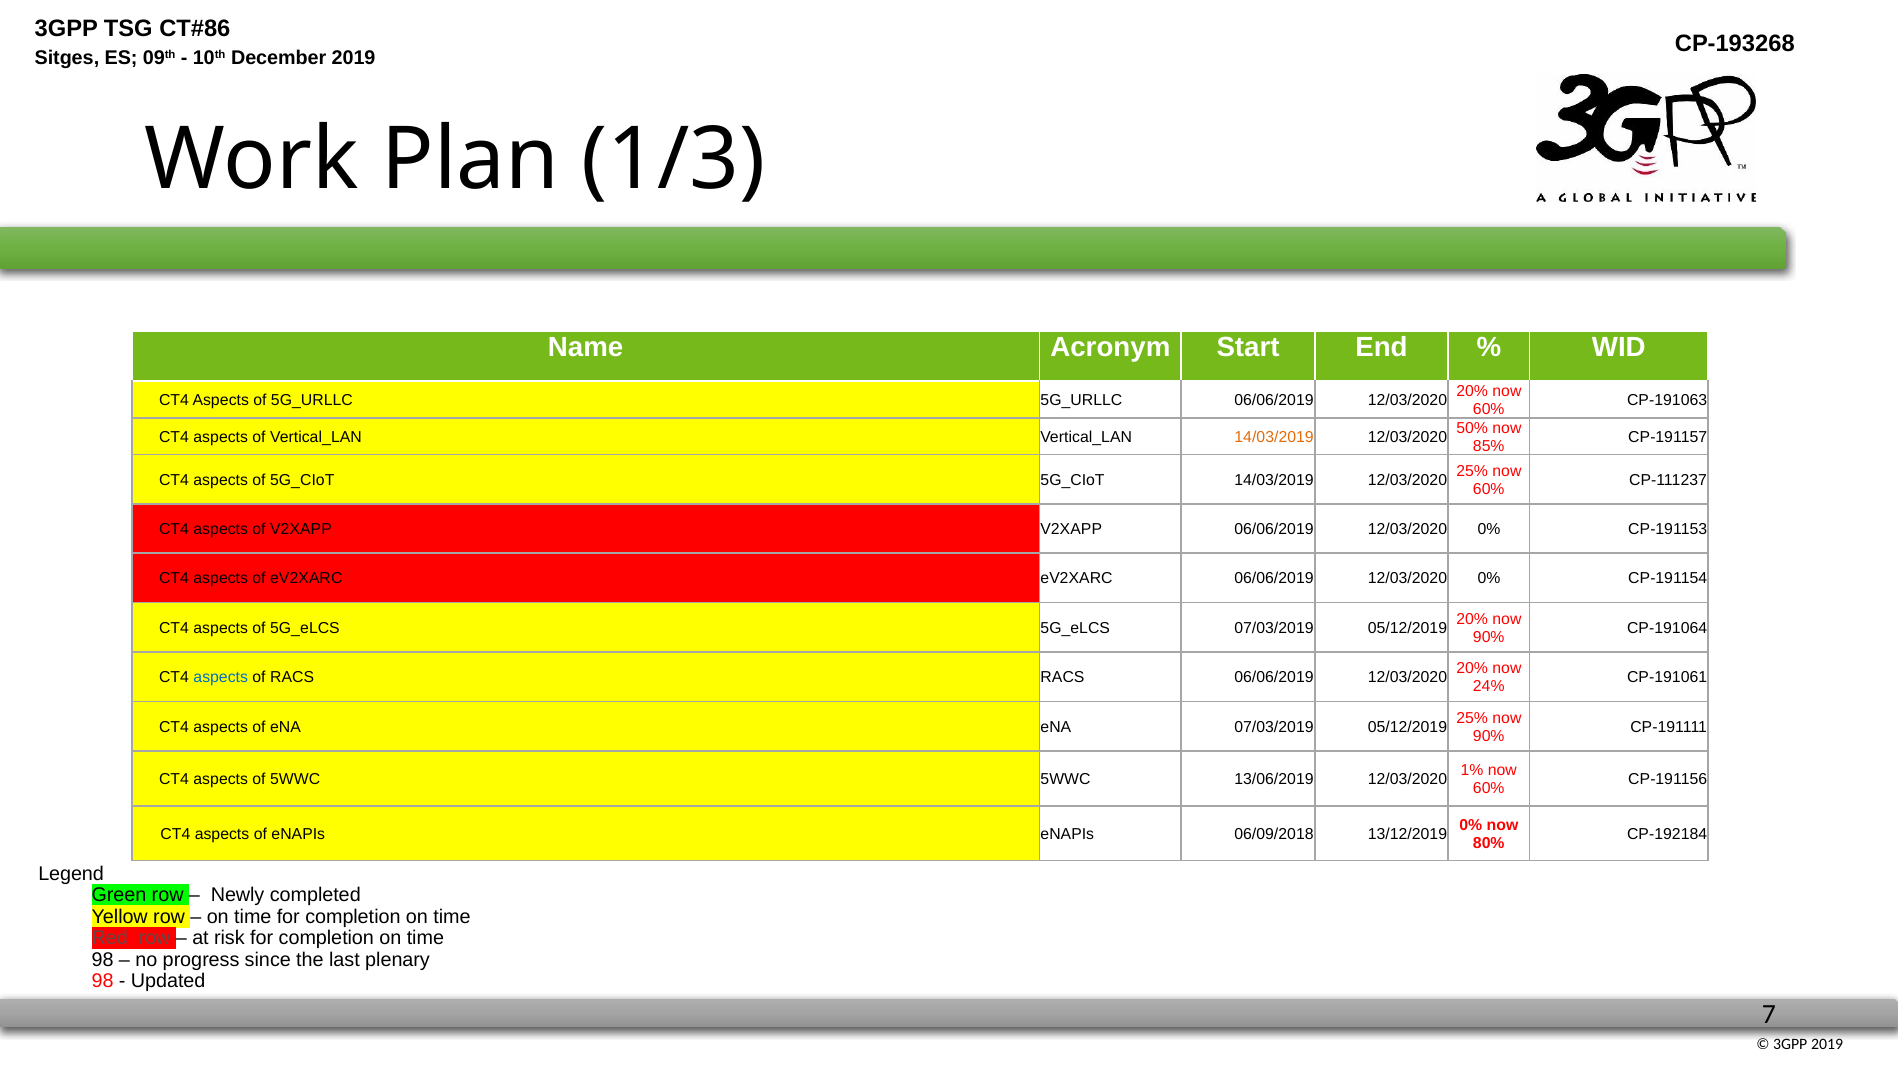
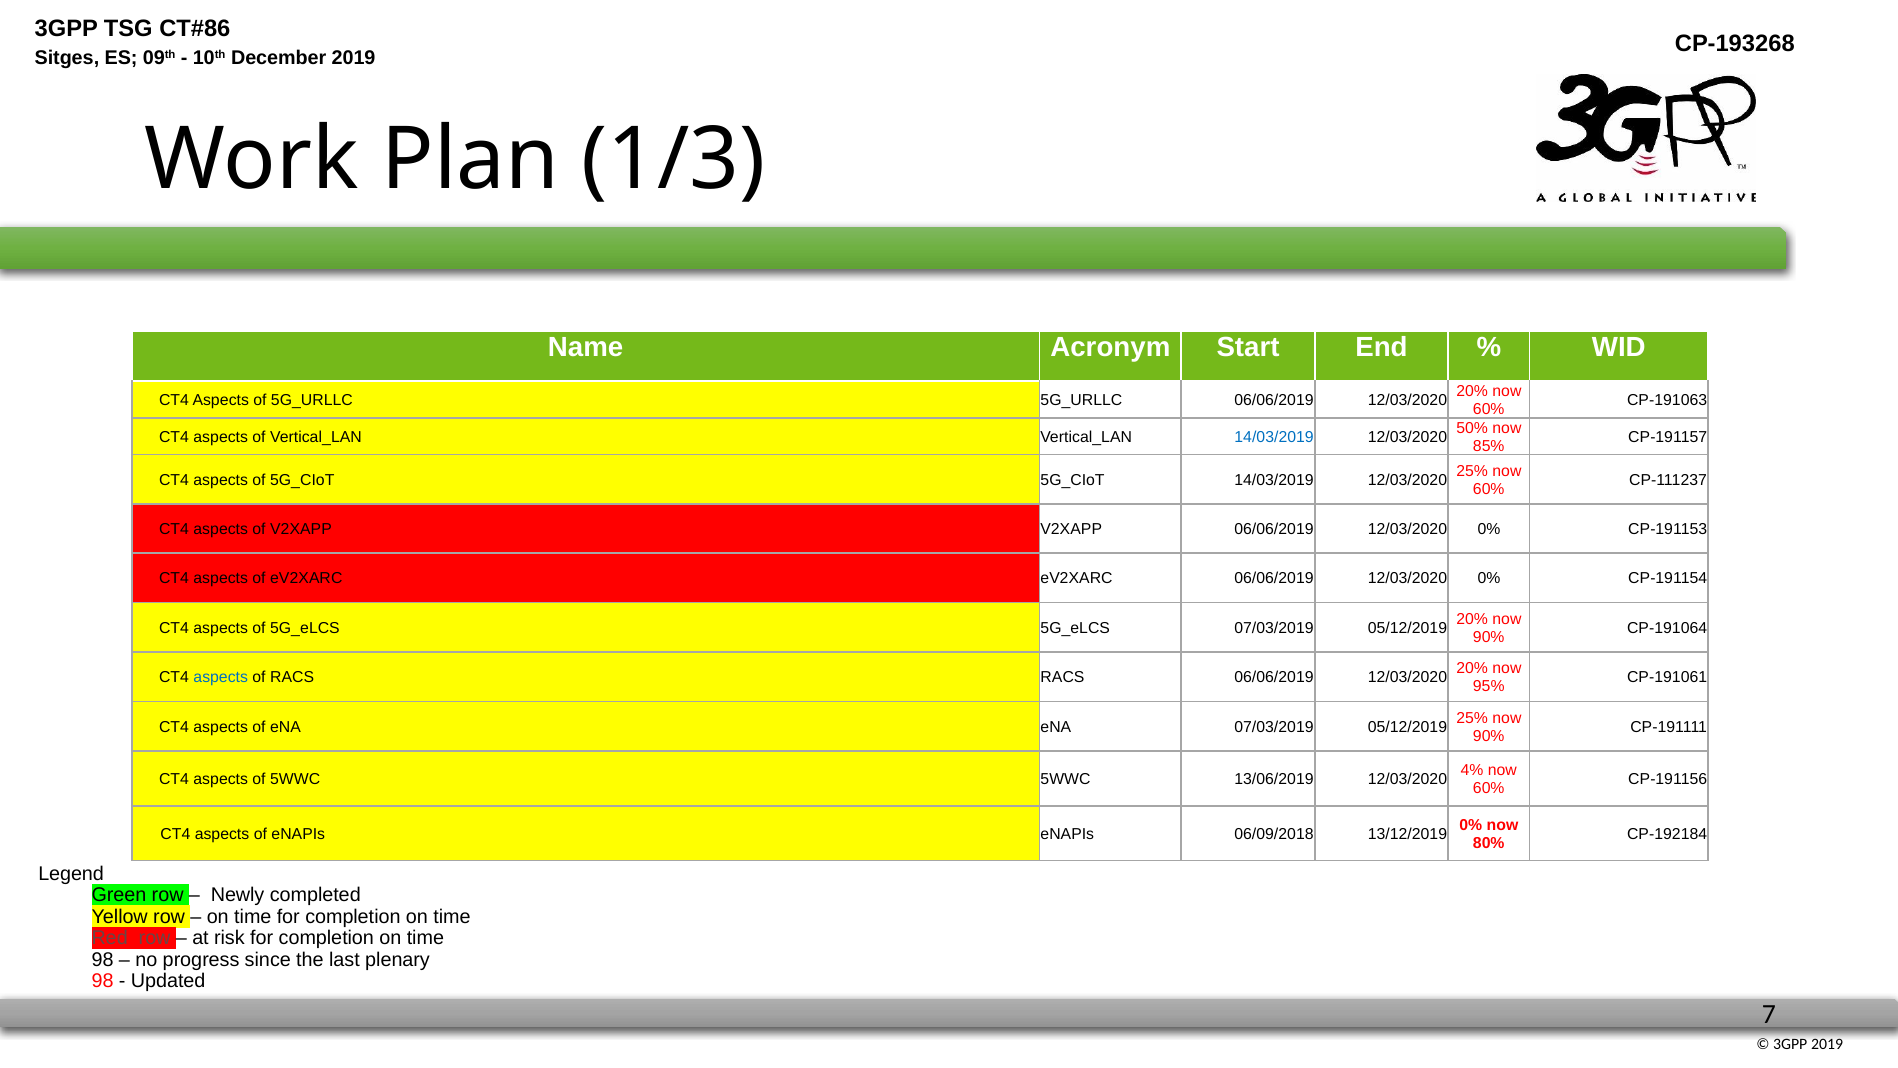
14/03/2019 colour: orange -> blue (1274, 437)
24%: 24% -> 95% (1489, 686)
1%: 1% -> 4% (1472, 770)
